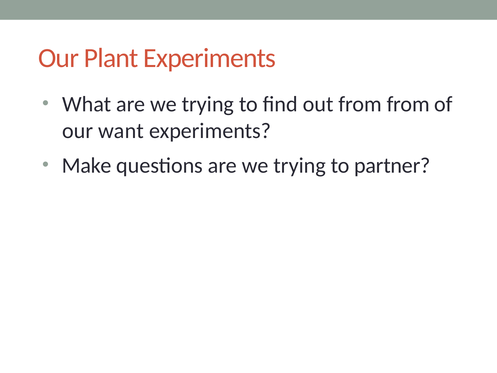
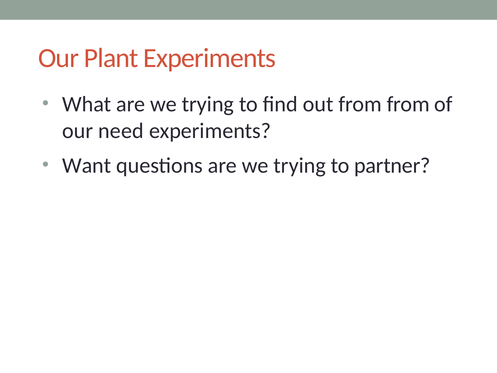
want: want -> need (121, 131)
Make: Make -> Want (87, 166)
